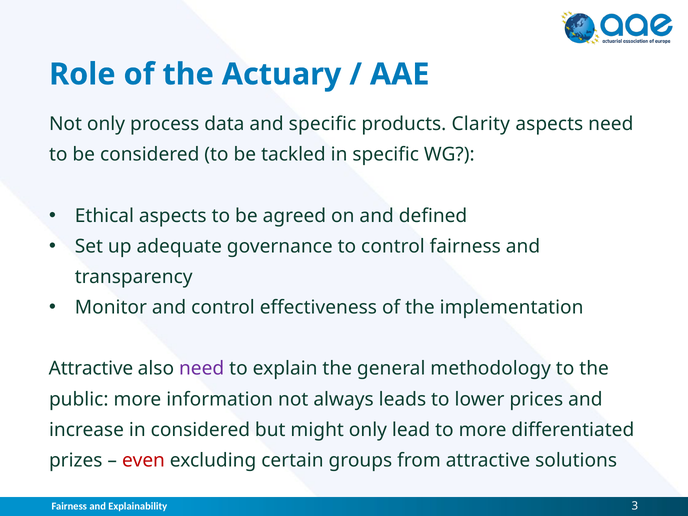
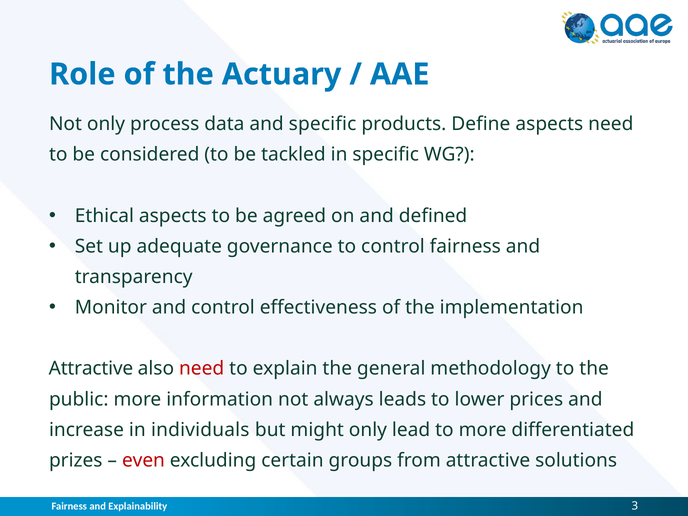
Clarity: Clarity -> Define (481, 124)
need colour: purple -> red (202, 369)
in considered: considered -> individuals (200, 430)
